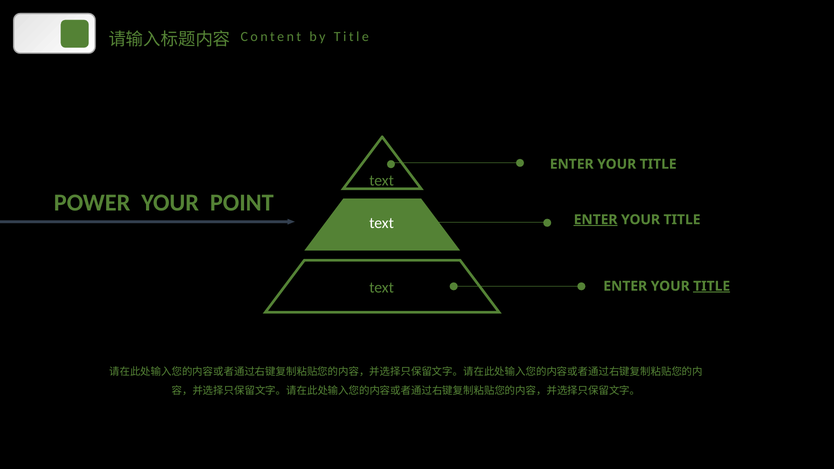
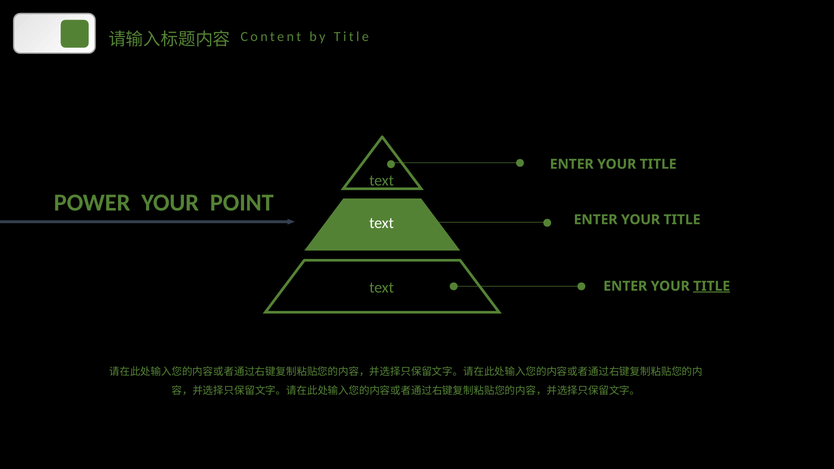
ENTER underline: present -> none (596, 220)
